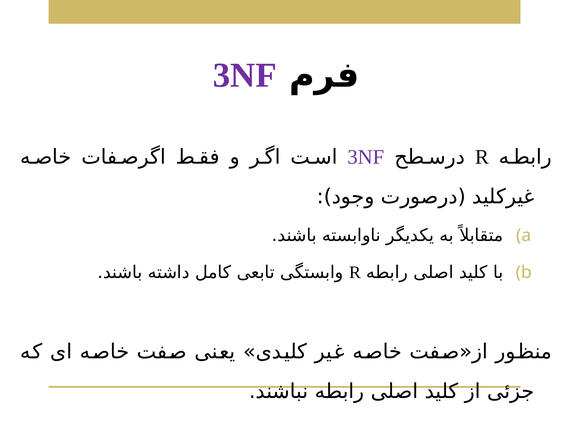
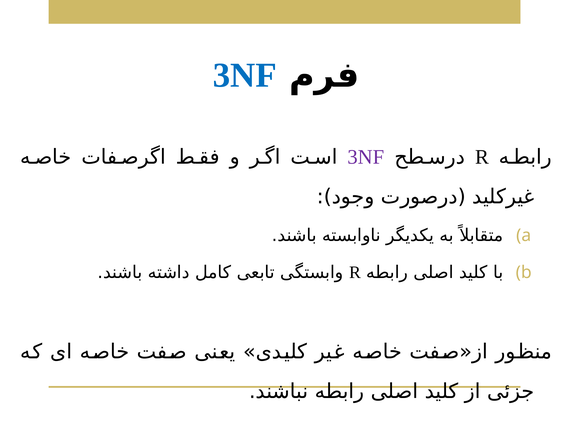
3NF colour: purple -> blue (245, 75)
